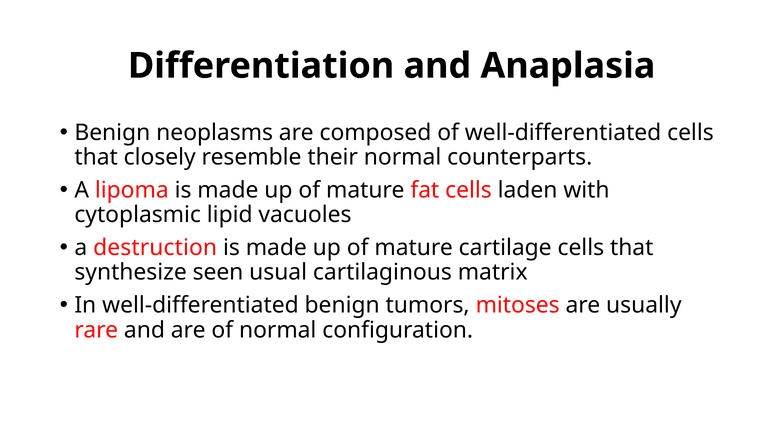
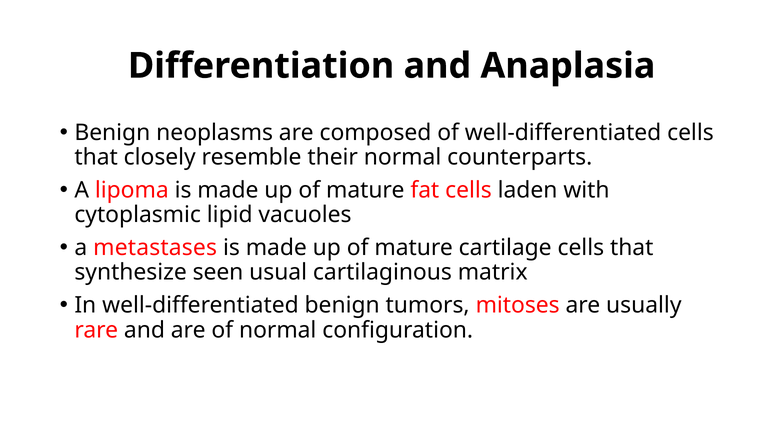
destruction: destruction -> metastases (155, 248)
